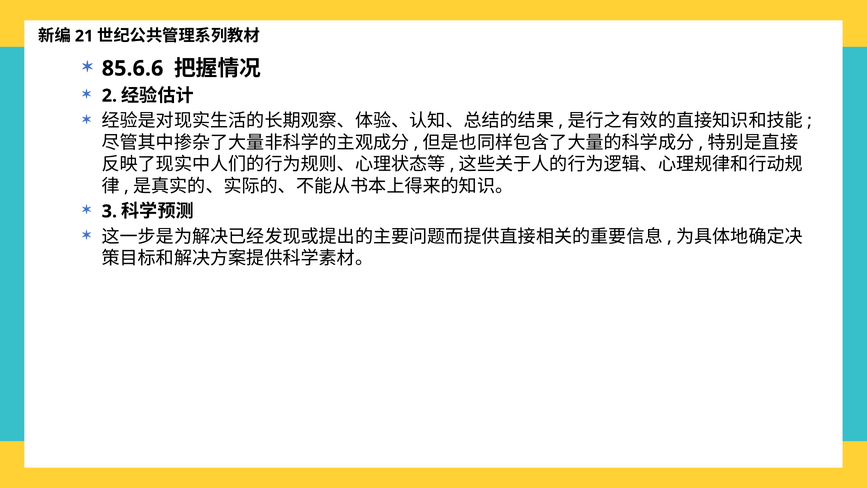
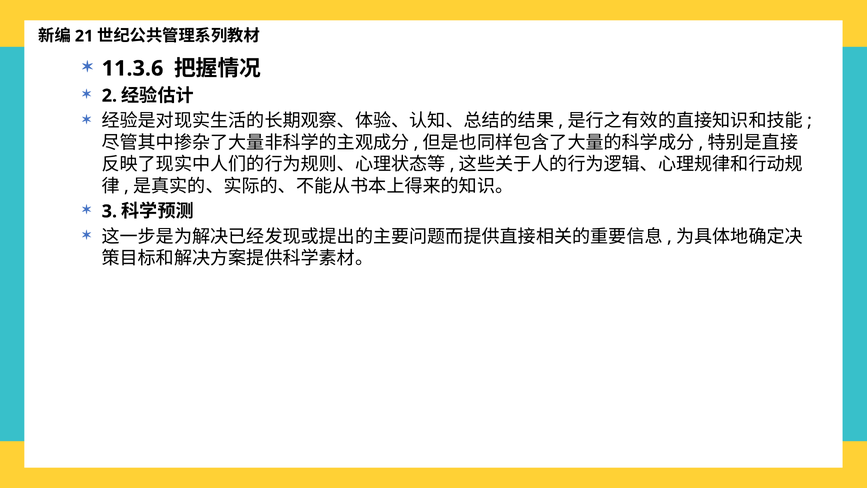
85.6.6: 85.6.6 -> 11.3.6 (133, 68)
